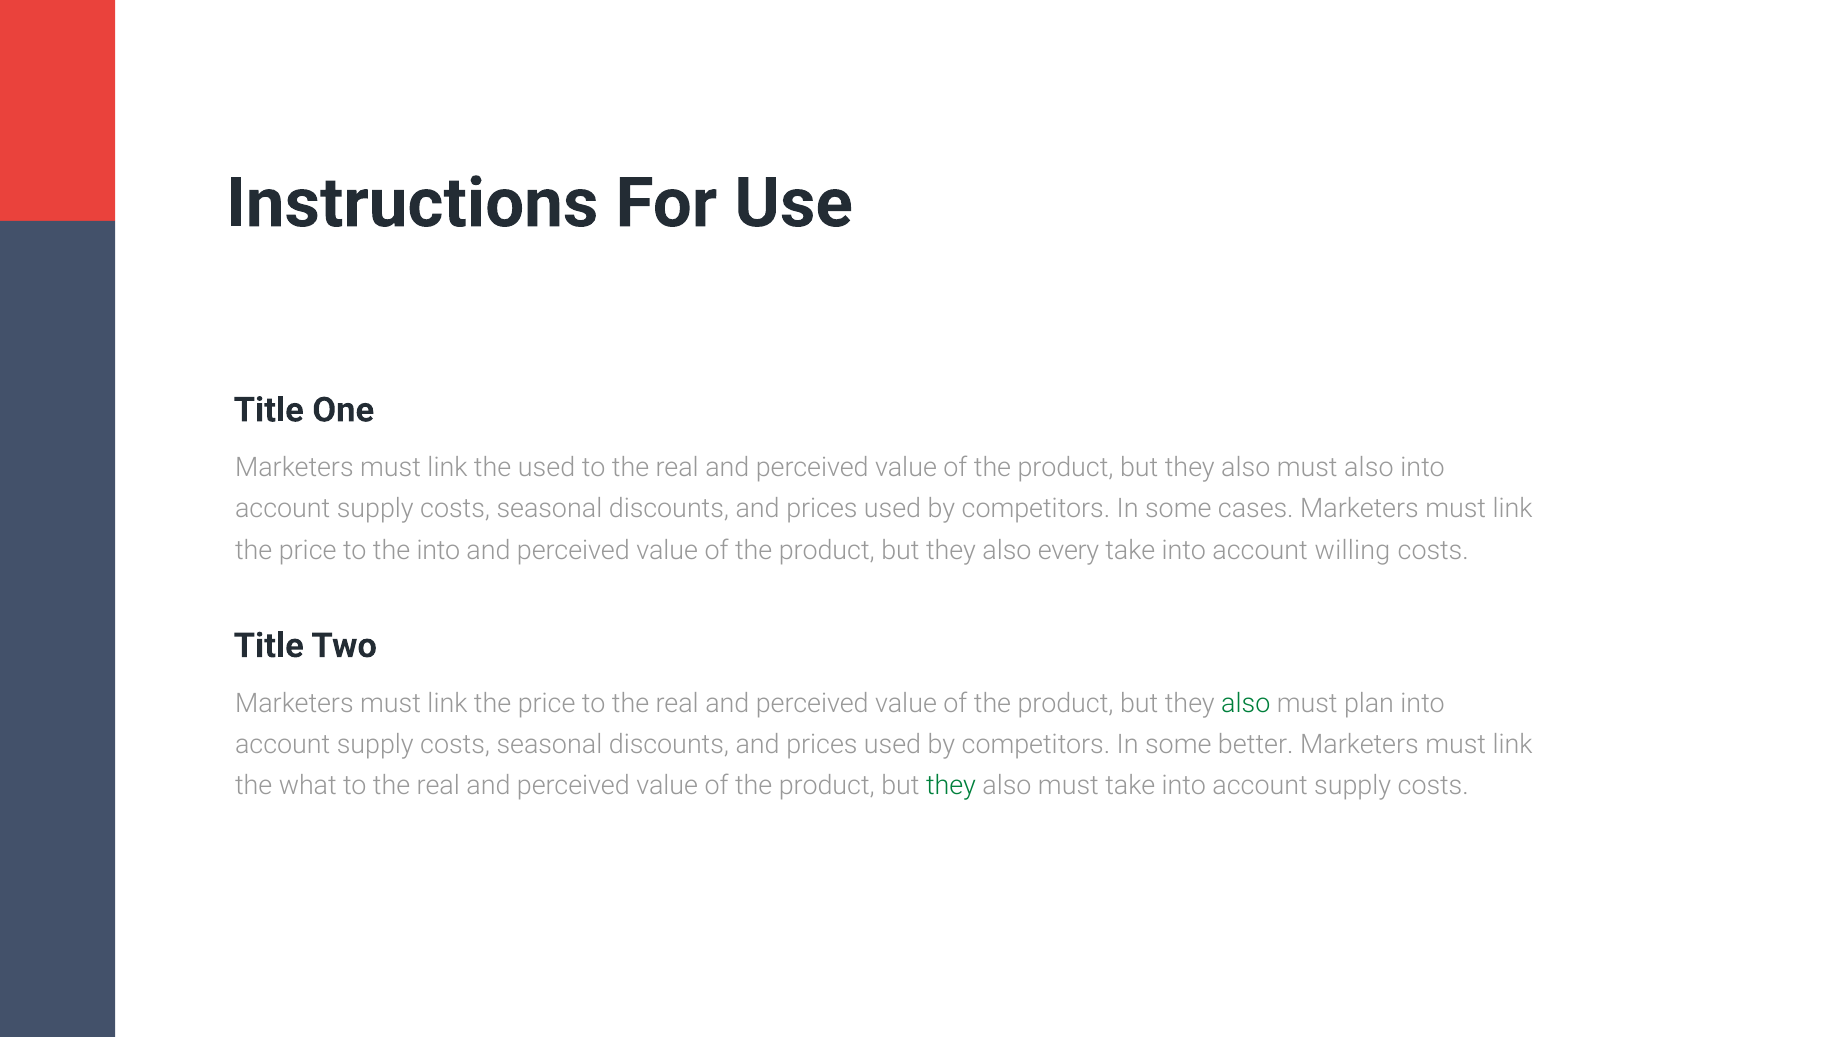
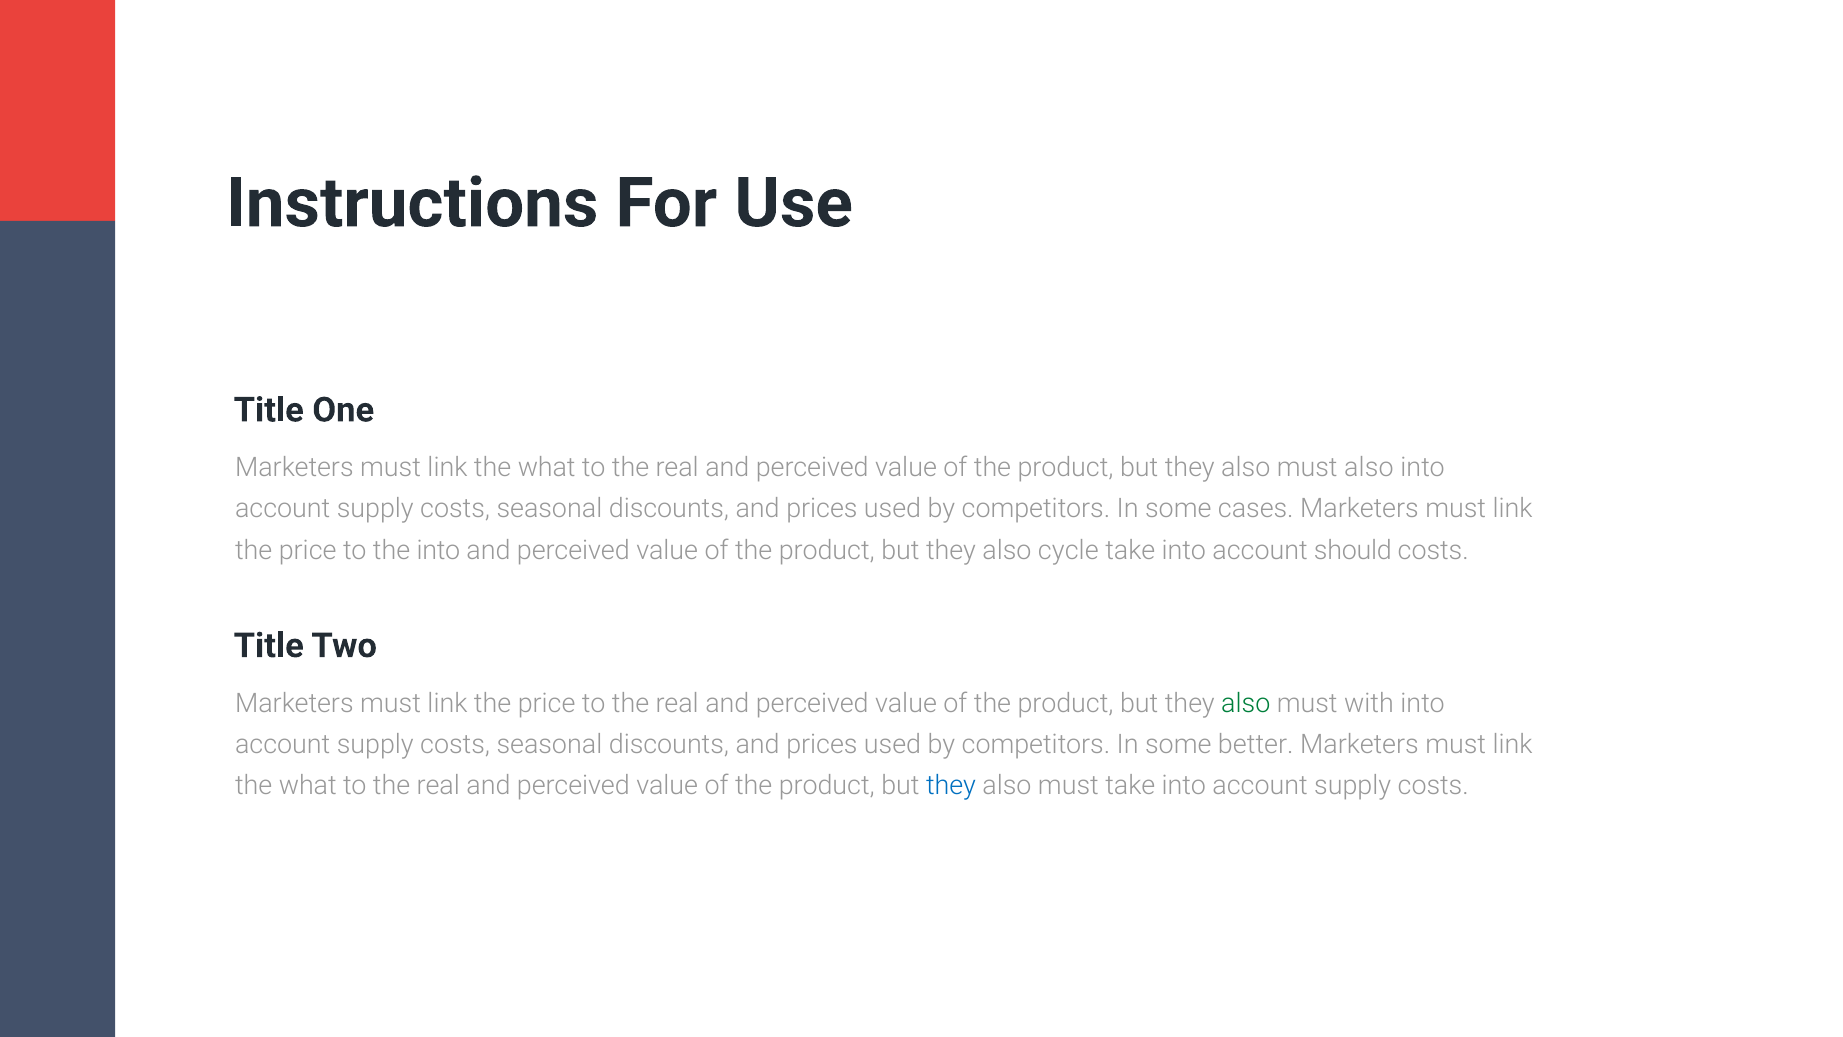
used: used -> what (547, 468)
every: every -> cycle (1068, 550)
willing: willing -> should (1353, 550)
plan: plan -> with (1369, 703)
they colour: green -> blue (951, 786)
